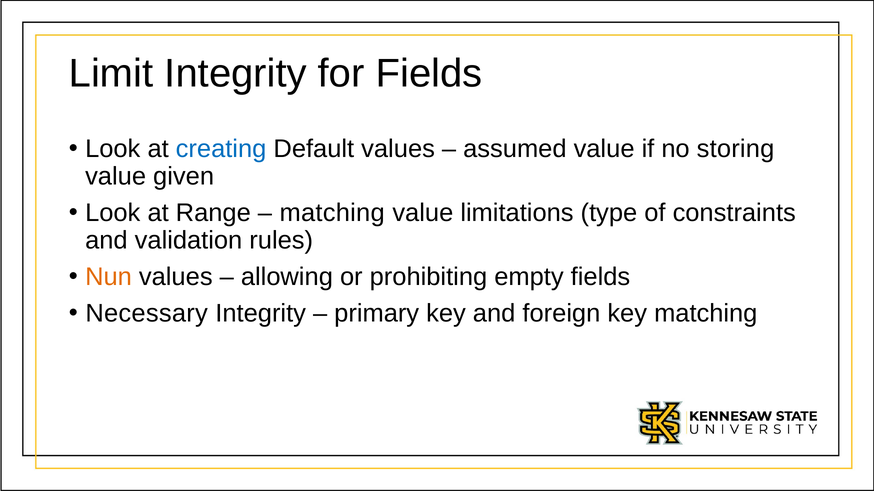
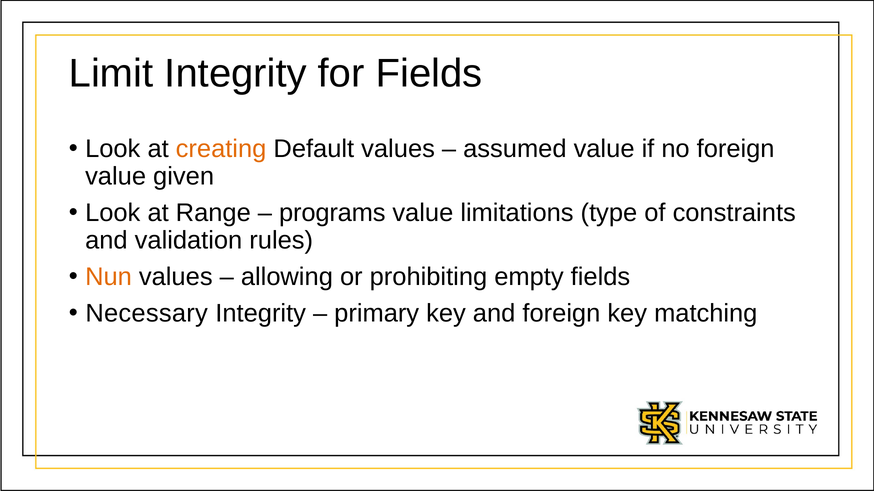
creating colour: blue -> orange (221, 149)
no storing: storing -> foreign (736, 149)
matching: matching -> programs (332, 213)
